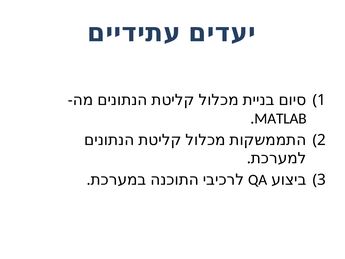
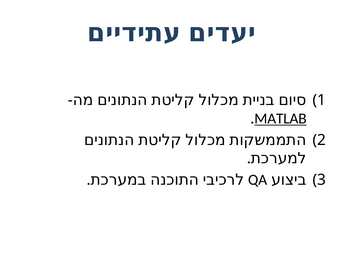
MATLAB underline: none -> present (281, 118)
